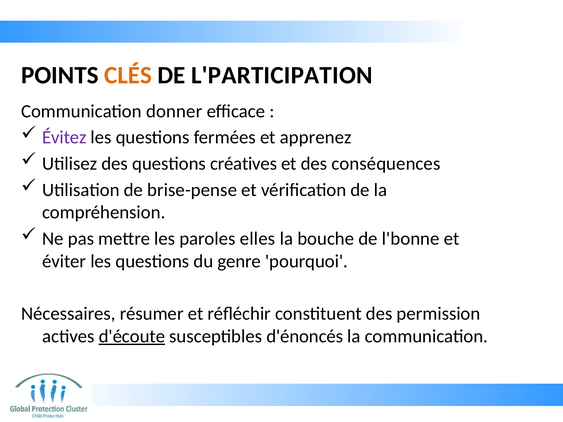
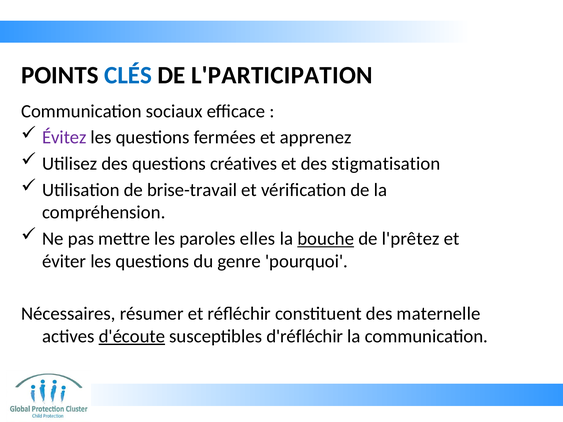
CLÉS colour: orange -> blue (128, 75)
donner: donner -> sociaux (174, 111)
conséquences: conséquences -> stigmatisation (386, 164)
brise-pense: brise-pense -> brise-travail (192, 190)
bouche underline: none -> present (326, 239)
l'bonne: l'bonne -> l'prêtez (411, 239)
permission: permission -> maternelle (439, 314)
d'énoncés: d'énoncés -> d'réfléchir (305, 336)
